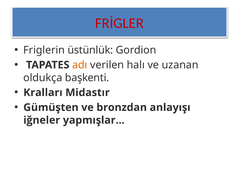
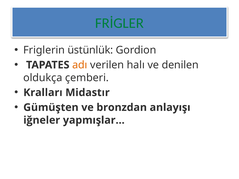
FRİGLER colour: red -> green (119, 23)
uzаnаn: uzаnаn -> denilen (180, 65)
başkеnti: başkеnti -> çemberi (87, 78)
